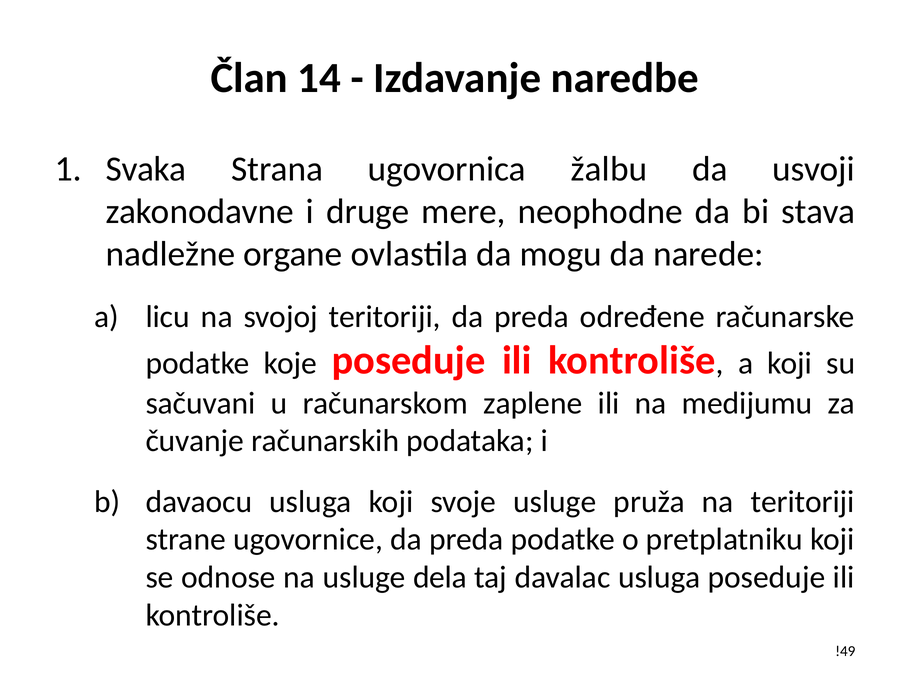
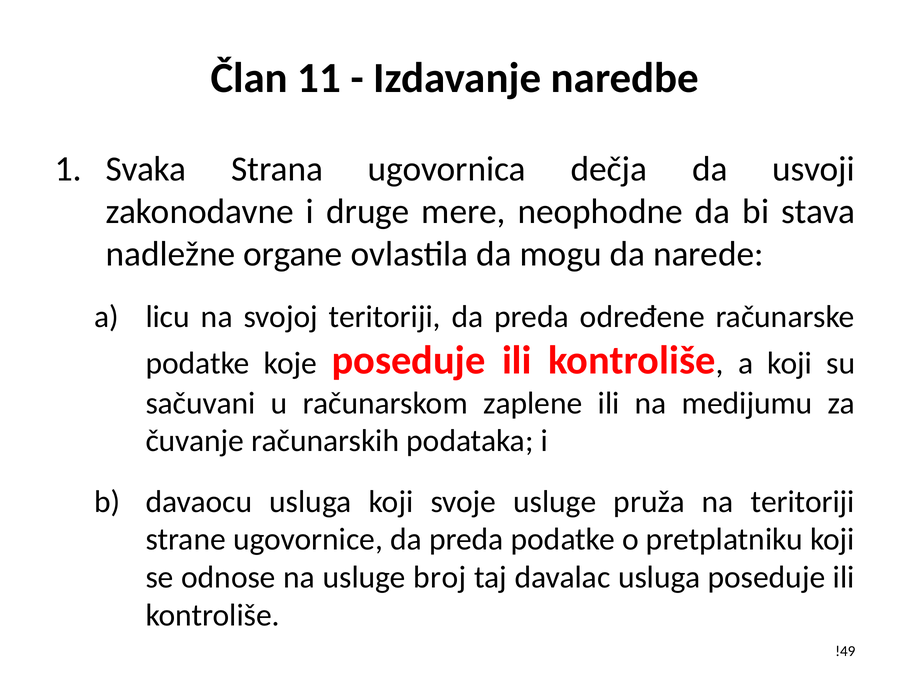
14: 14 -> 11 (319, 78)
žalbu: žalbu -> dečja (609, 169)
dela: dela -> broj (440, 578)
